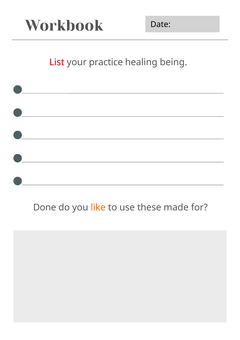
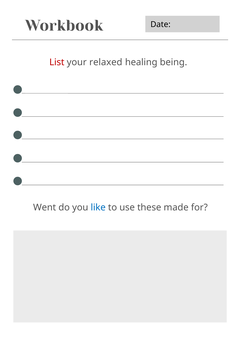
practice: practice -> relaxed (106, 62)
Done: Done -> Went (45, 207)
like colour: orange -> blue (98, 207)
